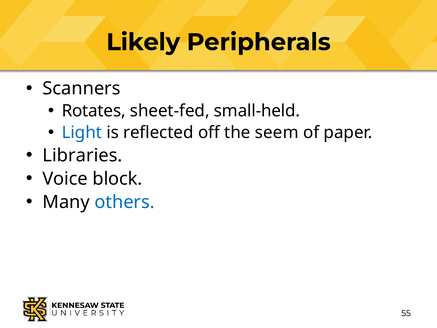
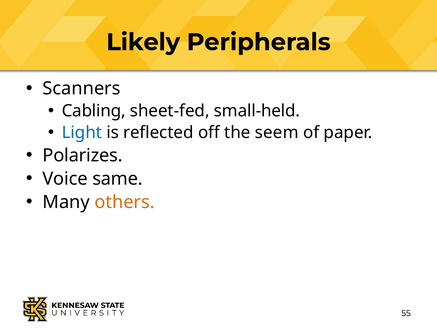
Rotates: Rotates -> Cabling (94, 111)
Libraries: Libraries -> Polarizes (83, 155)
block: block -> same (118, 179)
others colour: blue -> orange (125, 202)
